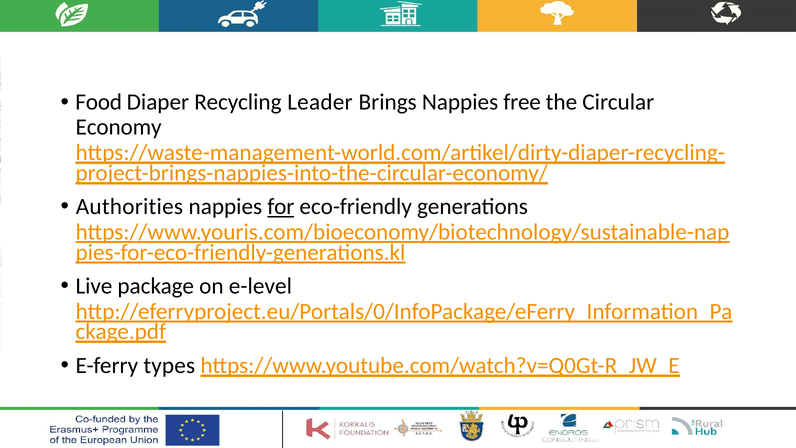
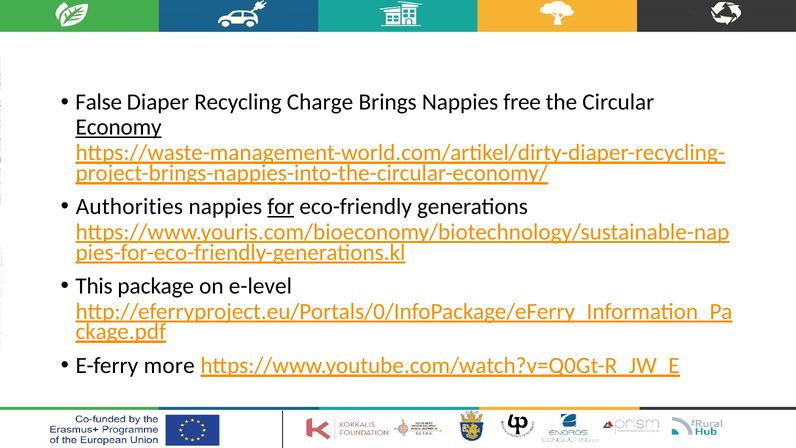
Food: Food -> False (99, 102)
Leader: Leader -> Charge (320, 102)
Economy underline: none -> present (119, 127)
Live: Live -> This (94, 286)
types: types -> more (169, 365)
